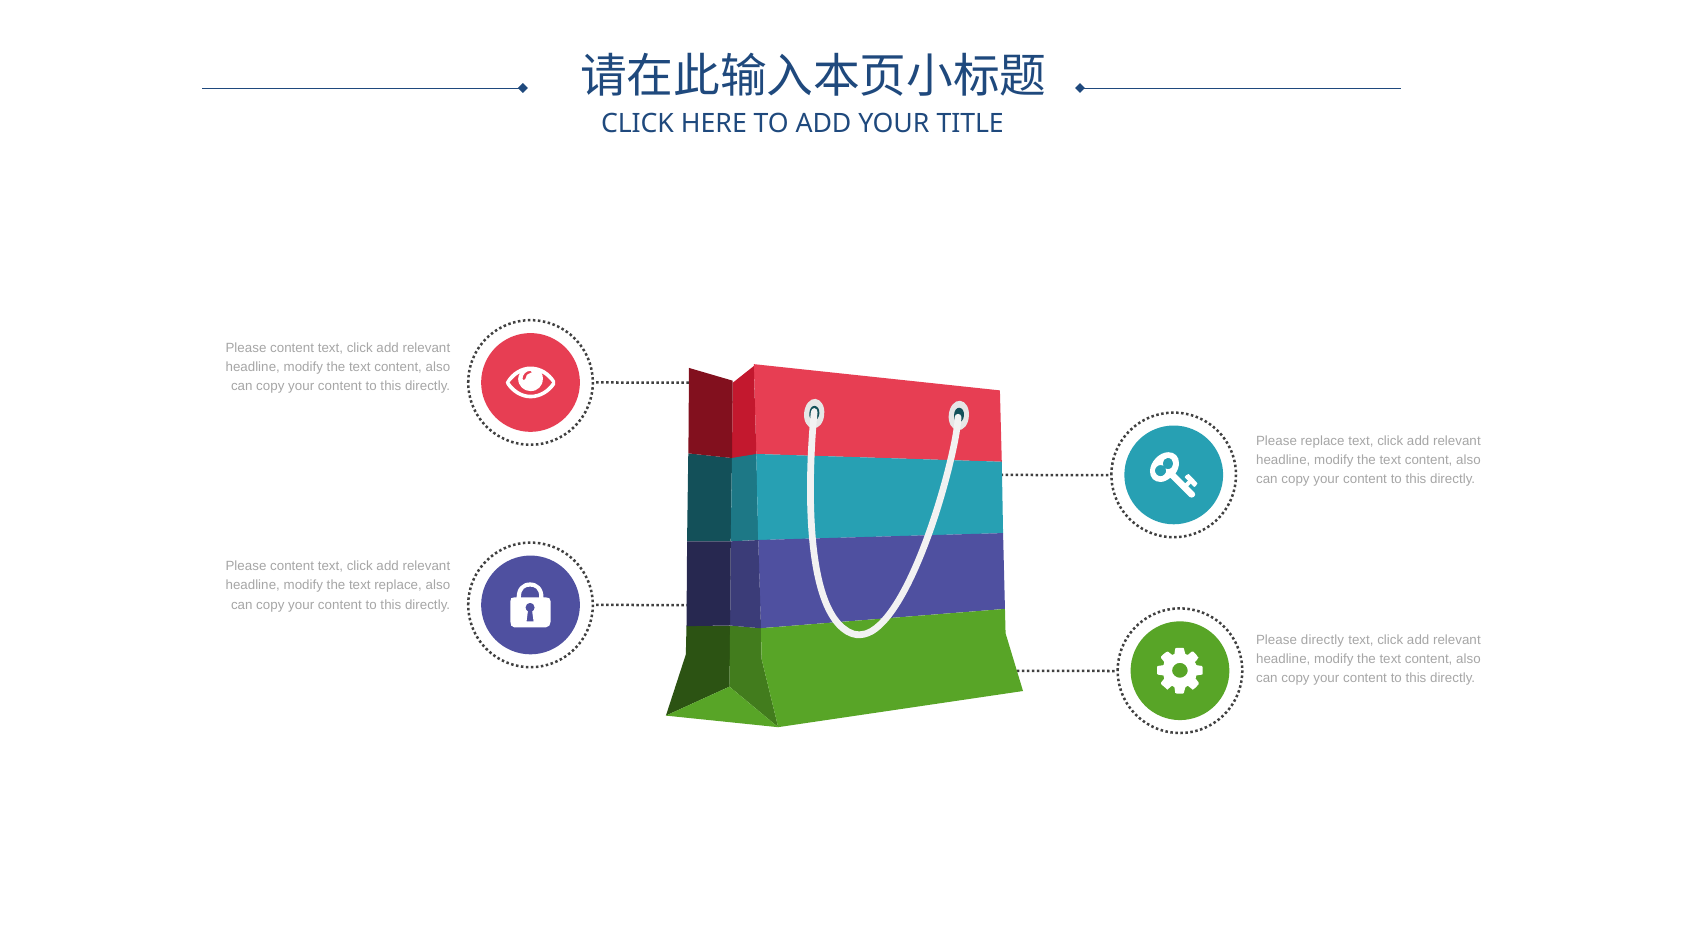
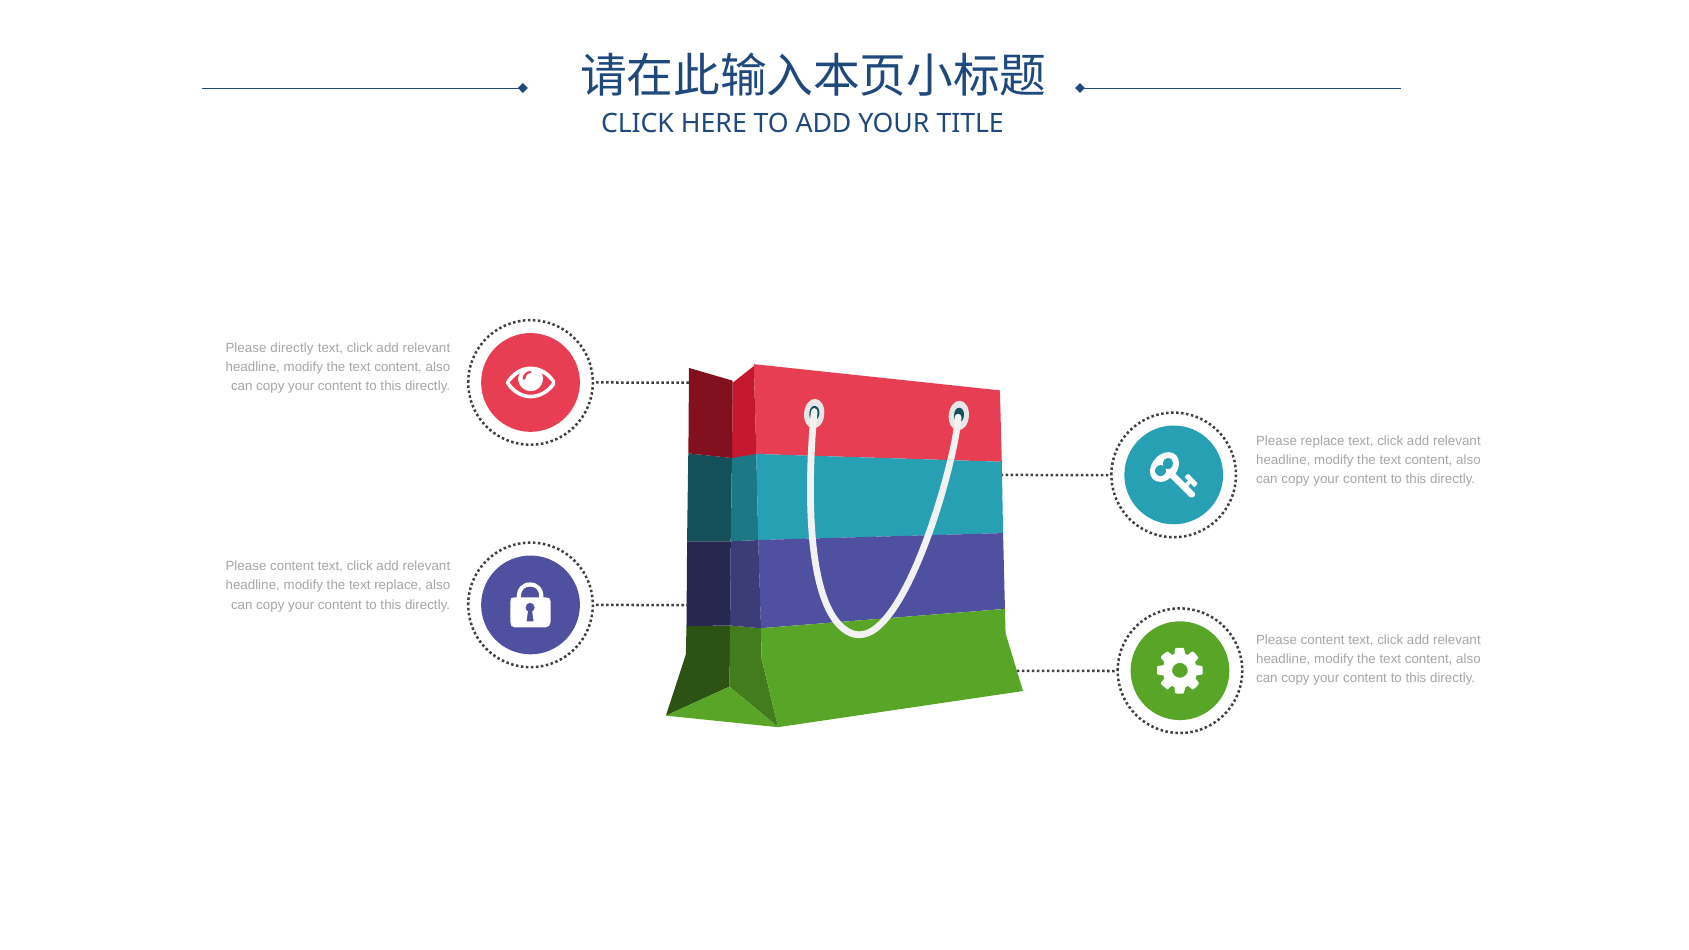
content: content -> directly (292, 348)
directly: directly -> content (1323, 640)
